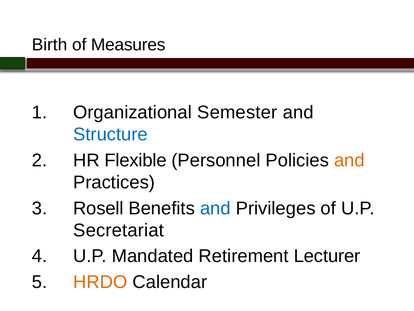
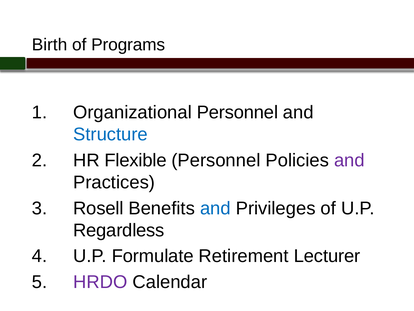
Measures: Measures -> Programs (128, 45)
Organizational Semester: Semester -> Personnel (237, 112)
and colour: orange -> purple (349, 160)
Secretariat: Secretariat -> Regardless (119, 230)
Mandated: Mandated -> Formulate (153, 256)
HRDO colour: orange -> purple (100, 282)
